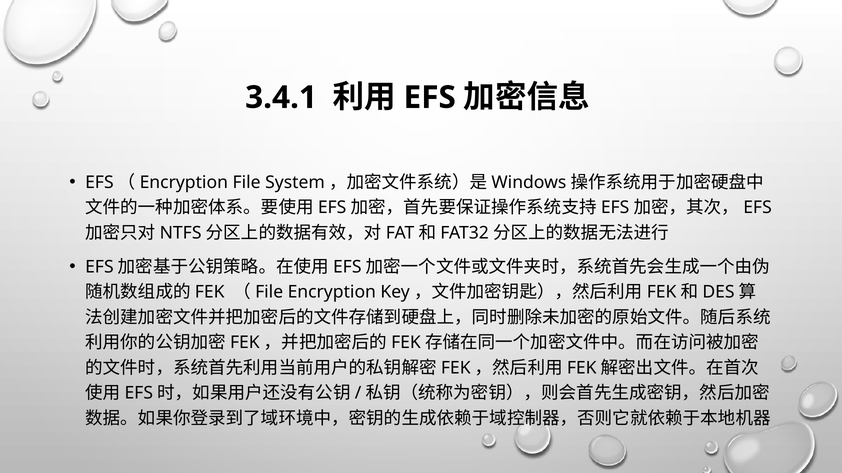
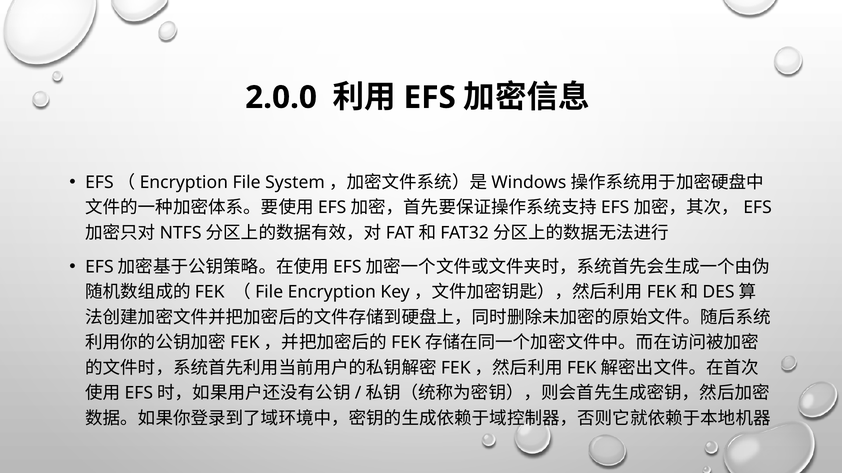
3.4.1: 3.4.1 -> 2.0.0 (281, 98)
